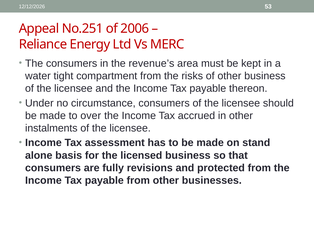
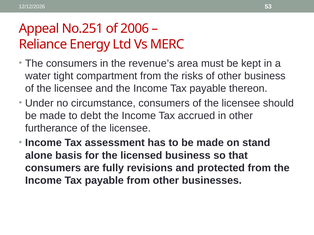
over: over -> debt (91, 116)
instalments: instalments -> furtherance (51, 128)
